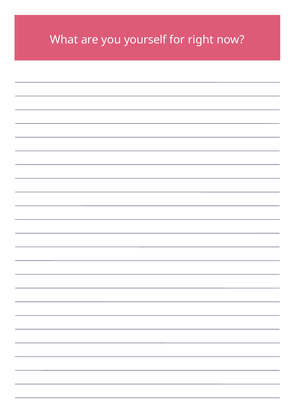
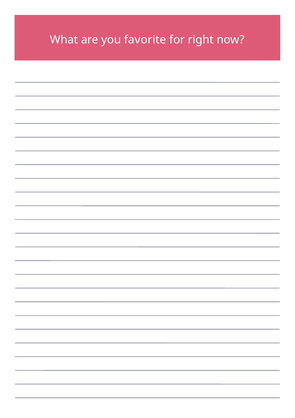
yourself: yourself -> favorite (145, 40)
